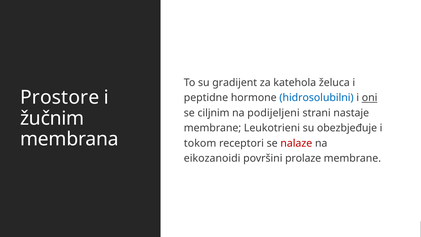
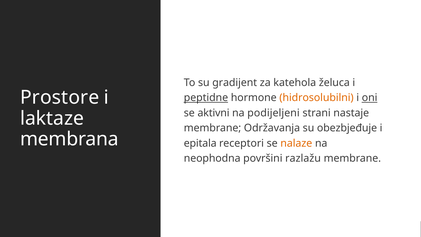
peptidne underline: none -> present (206, 98)
hidrosolubilni colour: blue -> orange (317, 98)
ciljnim: ciljnim -> aktivni (214, 113)
žučnim: žučnim -> laktaze (52, 118)
Leukotrieni: Leukotrieni -> Održavanja (272, 128)
tokom: tokom -> epitala (200, 143)
nalaze colour: red -> orange (296, 143)
eikozanoidi: eikozanoidi -> neophodna (212, 158)
prolaze: prolaze -> razlažu (303, 158)
